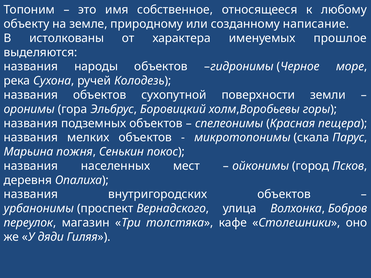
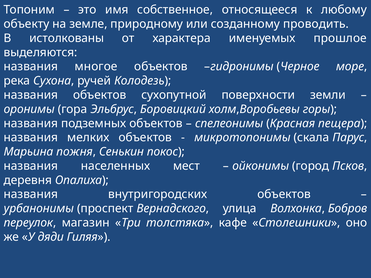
написание: написание -> проводить (316, 24)
народы: народы -> многое (96, 67)
